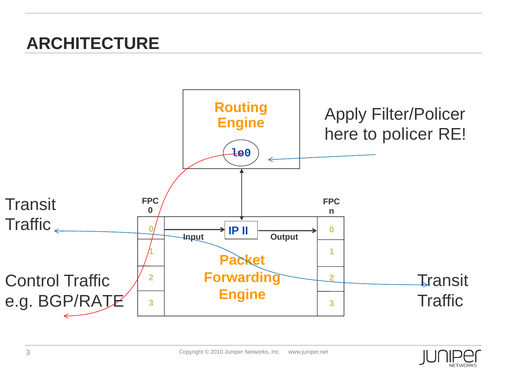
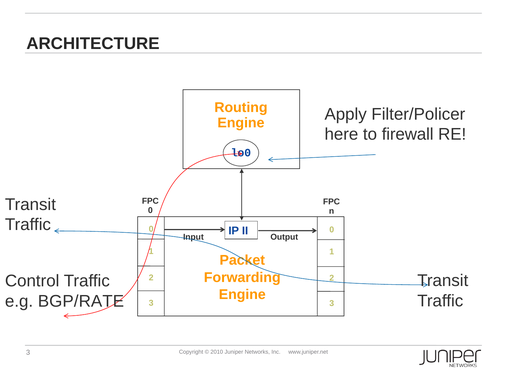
policer: policer -> firewall (408, 134)
